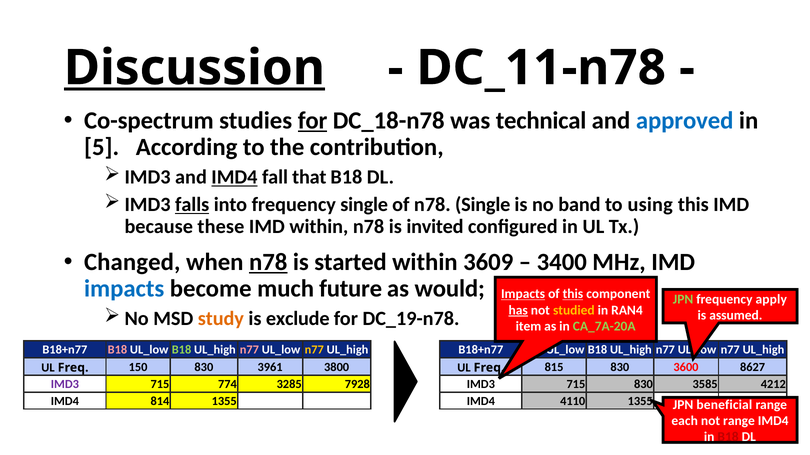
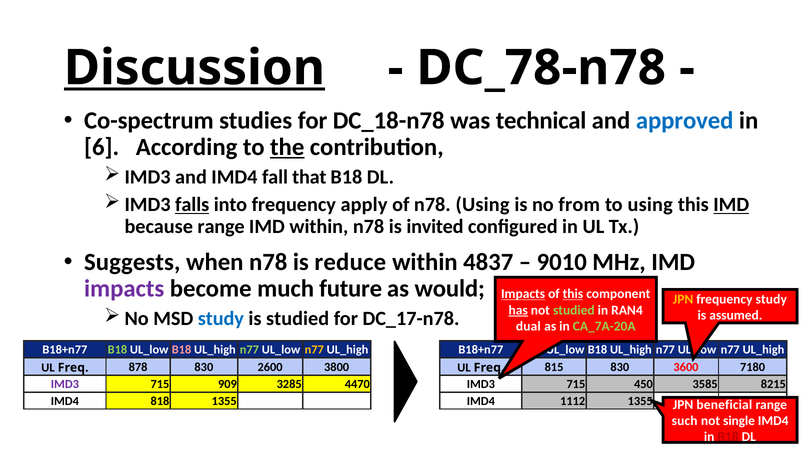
DC_11-n78: DC_11-n78 -> DC_78-n78 (541, 68)
for underline: present -> none (313, 121)
5: 5 -> 6 (102, 148)
the underline: none -> present (287, 148)
IMD4 underline: present -> none (234, 178)
frequency single: single -> apply (364, 205)
n78 Single: Single -> Using (483, 205)
band: band -> from (579, 205)
IMD underline: none -> present (731, 205)
because these: these -> range (221, 227)
Changed: Changed -> Suggests (132, 262)
n78 underline: present -> none (268, 262)
started: started -> reduce (350, 262)
3609: 3609 -> 4837 (488, 262)
3400: 3400 -> 9010 (562, 262)
impacts colour: blue -> purple (124, 289)
JPN colour: light green -> yellow (683, 299)
frequency apply: apply -> study (771, 299)
studied colour: yellow -> light green (574, 311)
study colour: orange -> blue (221, 319)
is exclude: exclude -> studied (298, 319)
DC_19-n78: DC_19-n78 -> DC_17-n78 (411, 319)
item: item -> dual (528, 327)
B18 colour: pink -> light green (117, 350)
B18 colour: light green -> pink (182, 350)
n77 colour: pink -> light green (249, 350)
150: 150 -> 878 (138, 368)
3961: 3961 -> 2600 (270, 368)
8627: 8627 -> 7180 (753, 368)
774: 774 -> 909 (227, 385)
7928: 7928 -> 4470 (357, 385)
715 830: 830 -> 450 (643, 385)
4212: 4212 -> 8215 (773, 385)
814: 814 -> 818 (160, 402)
4110: 4110 -> 1112 (573, 402)
each: each -> such (685, 421)
not range: range -> single (739, 421)
